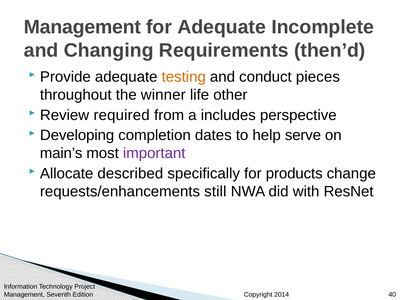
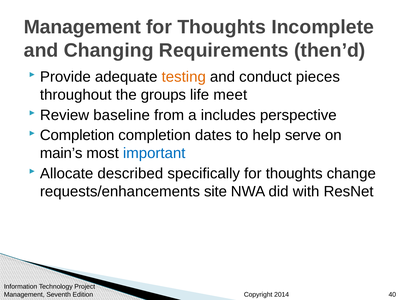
Adequate: Adequate -> Thoughts (222, 27)
winner: winner -> groups (163, 95)
other: other -> meet (230, 95)
required: required -> baseline (122, 115)
Developing: Developing -> Completion (77, 135)
important colour: purple -> blue (154, 153)
specifically for products: products -> thoughts (294, 174)
still: still -> site (215, 192)
